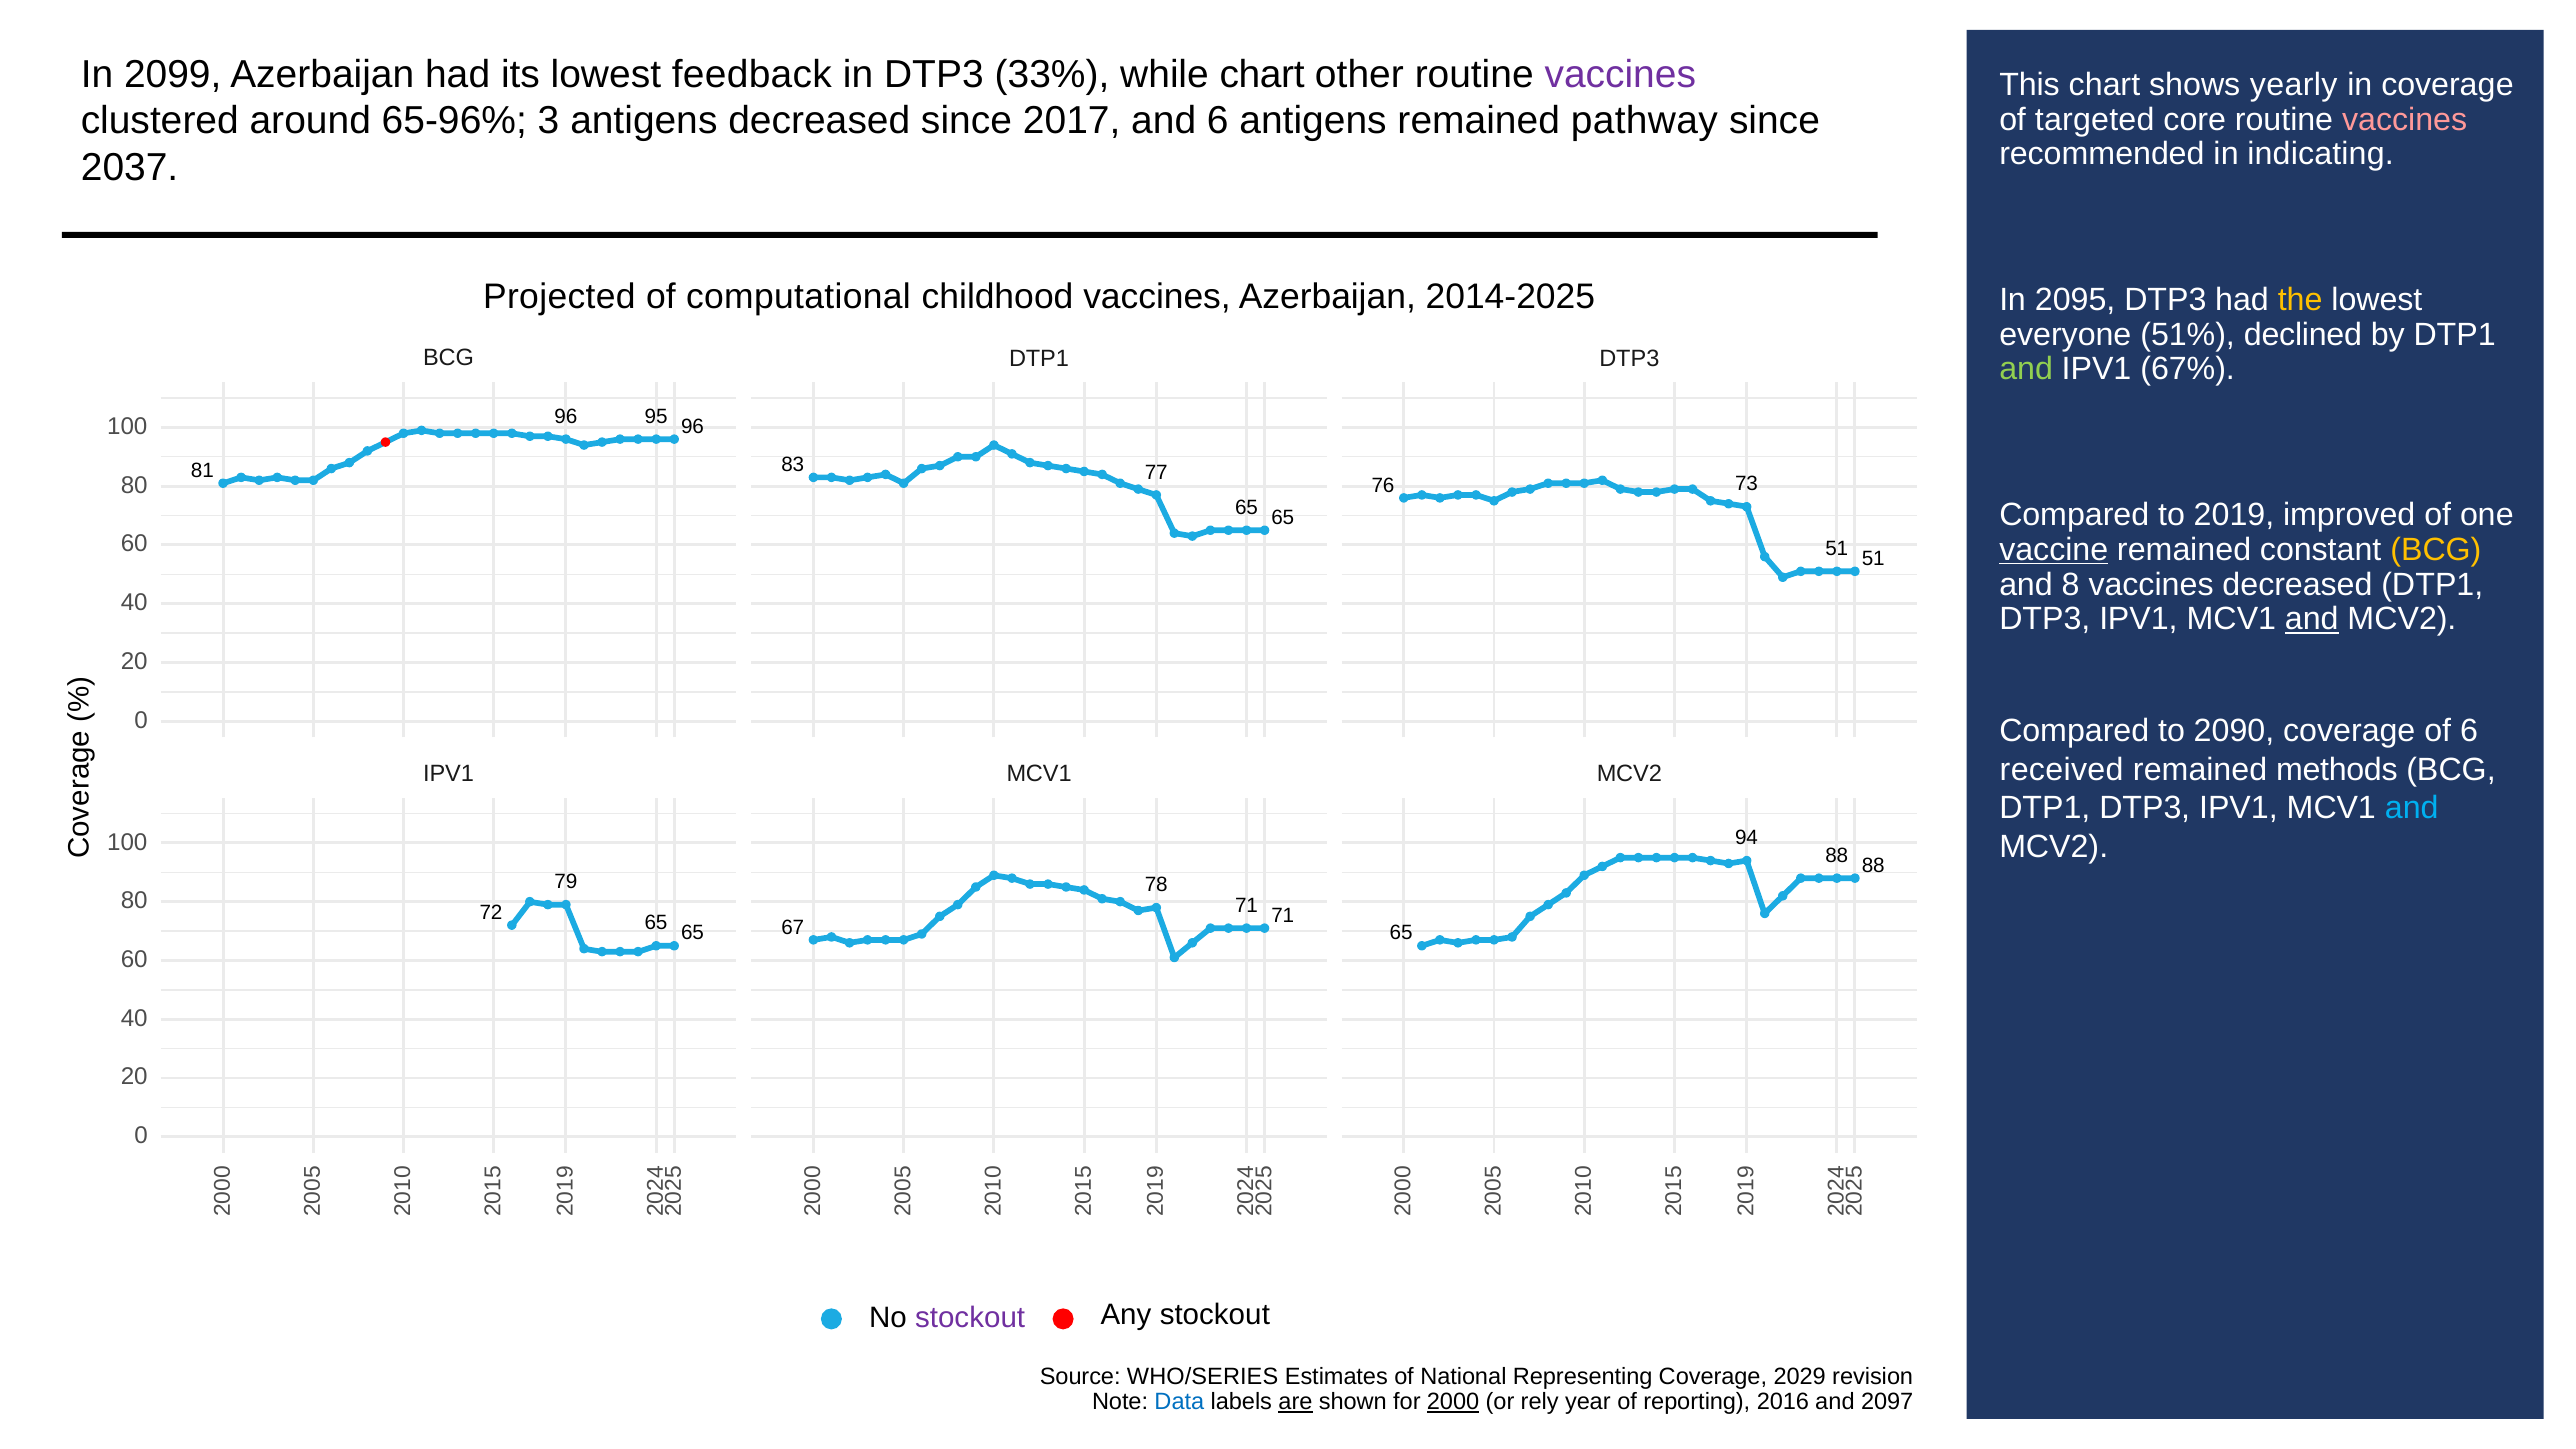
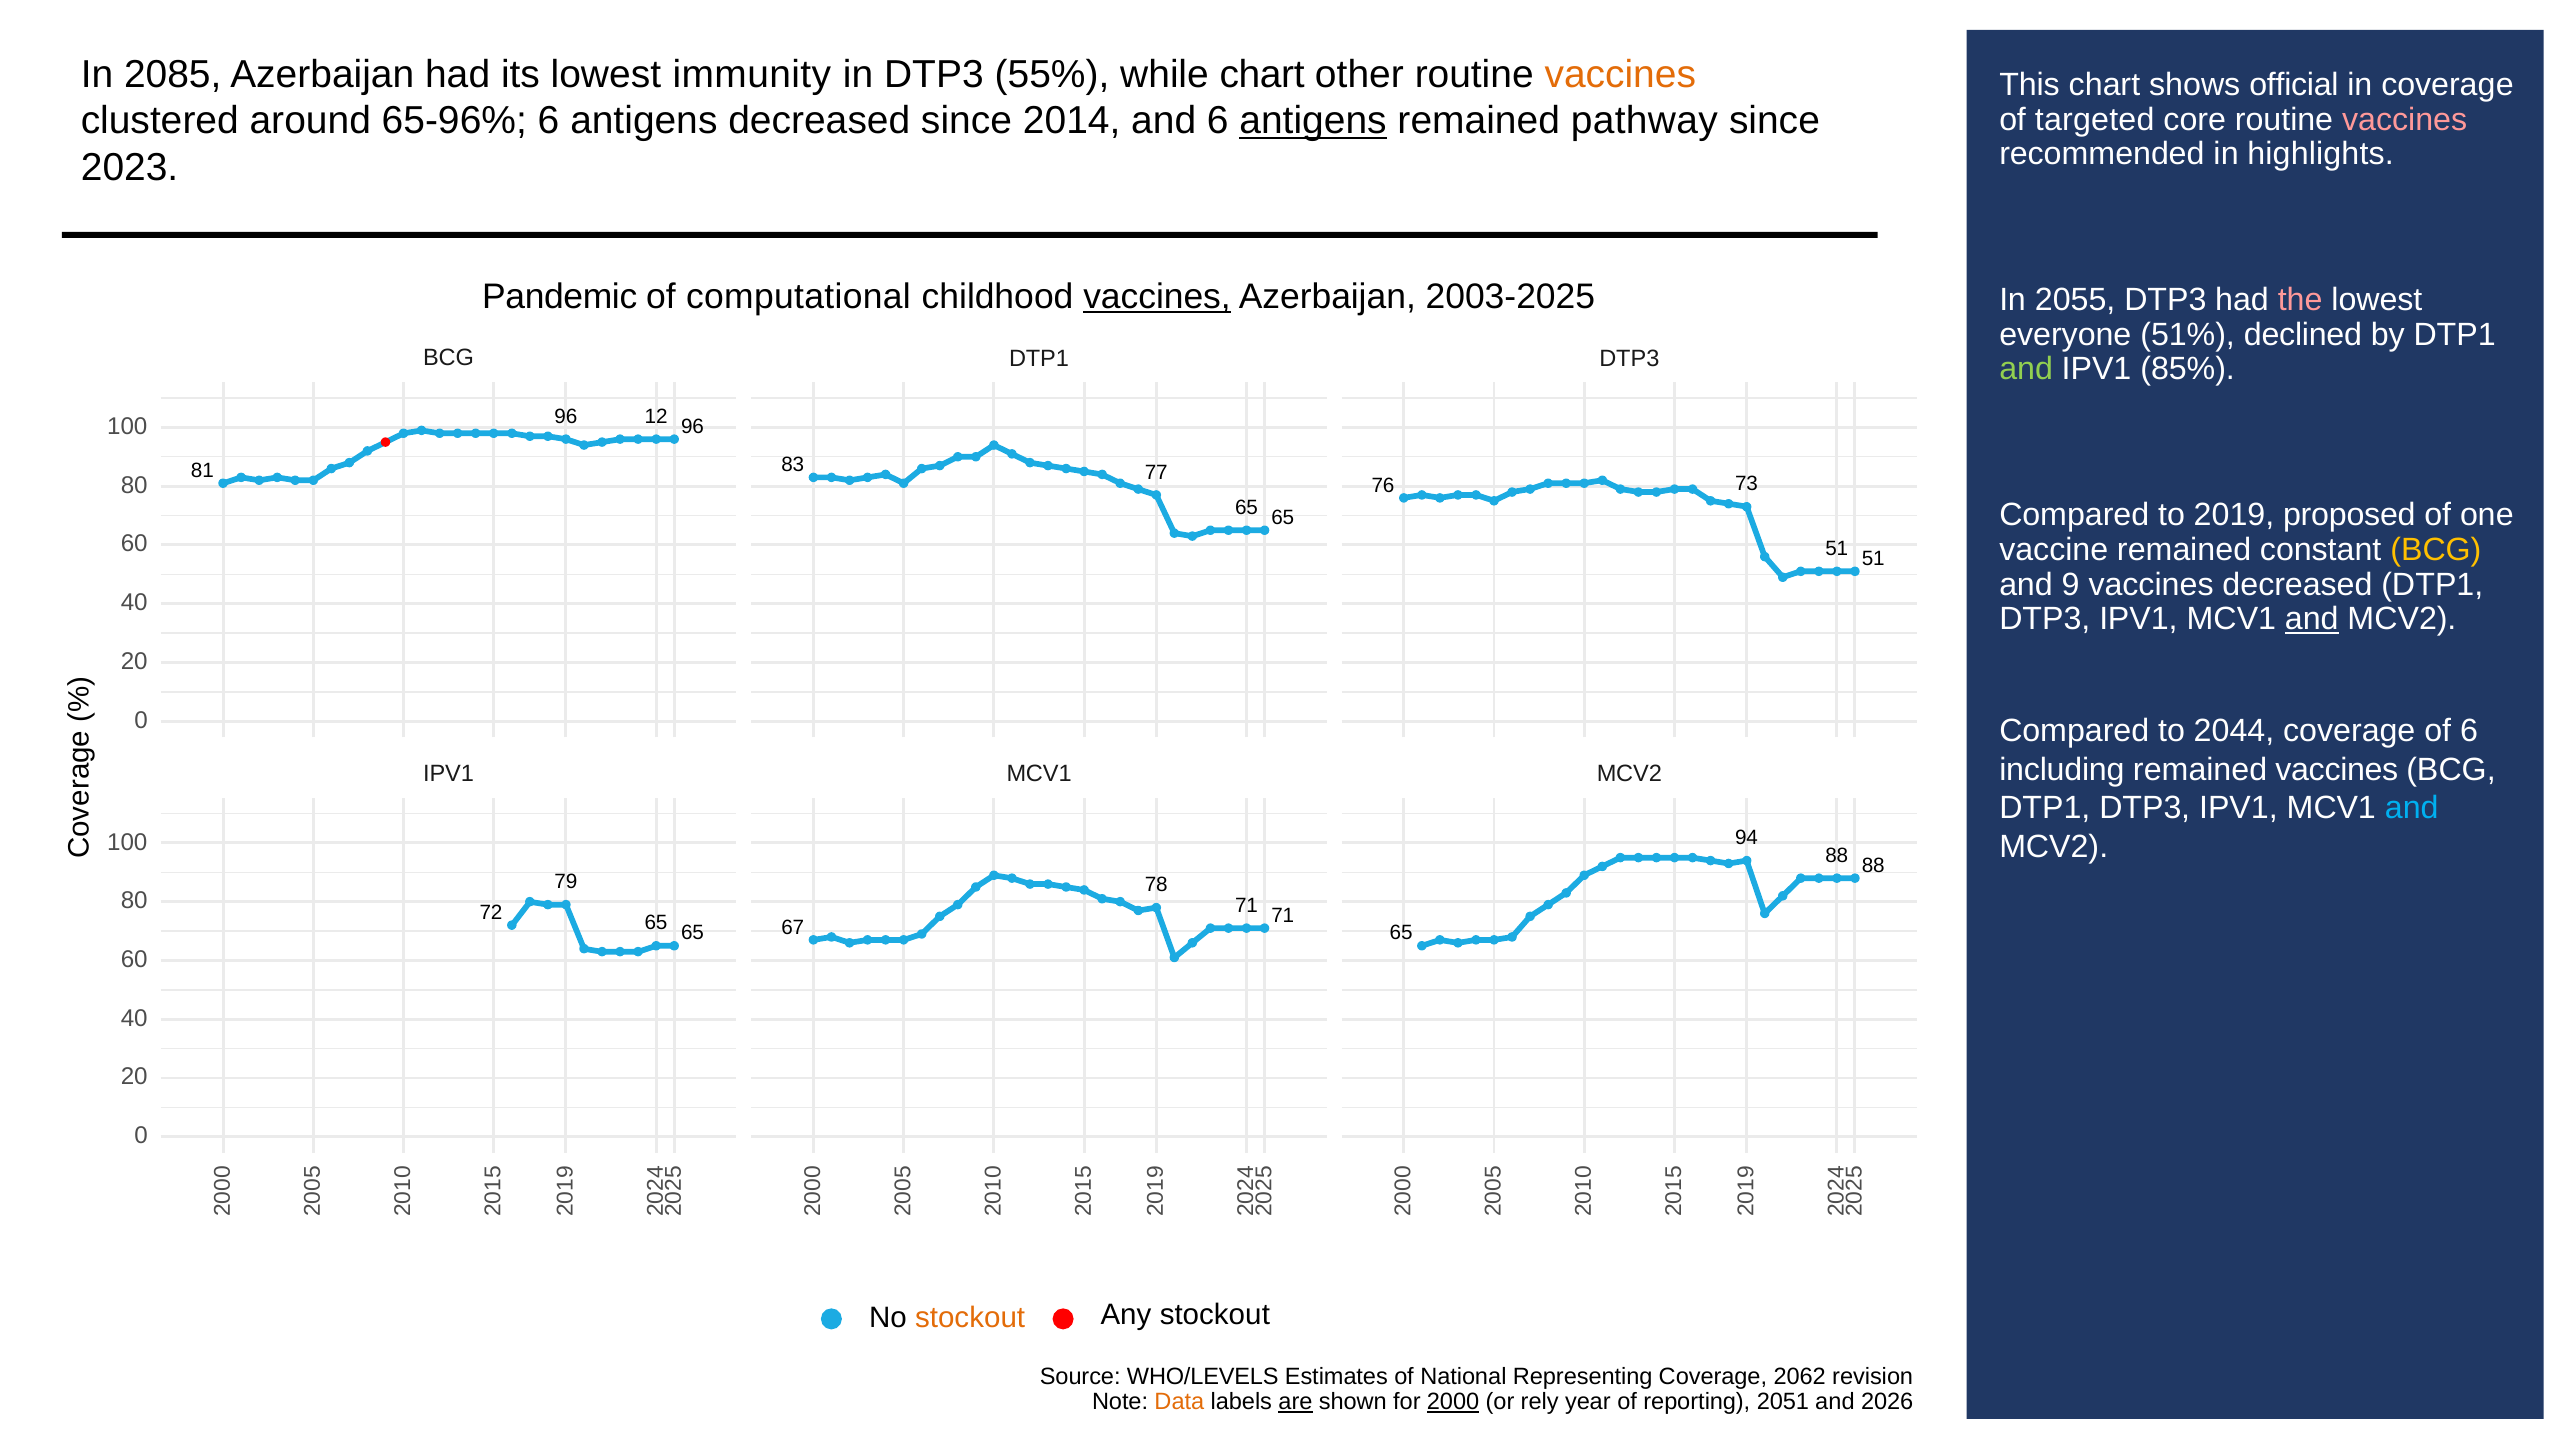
2099: 2099 -> 2085 (173, 74)
feedback: feedback -> immunity (752, 74)
33%: 33% -> 55% (1052, 74)
vaccines colour: purple -> orange (1620, 74)
yearly: yearly -> official (2294, 85)
65-96% 3: 3 -> 6 (549, 121)
2017: 2017 -> 2014 (1072, 121)
antigens underline: none -> present (1313, 121)
indicating: indicating -> highlights (2321, 154)
2037: 2037 -> 2023 (130, 168)
Projected: Projected -> Pandemic (560, 297)
vaccines underline: none -> present (1157, 297)
2014-2025: 2014-2025 -> 2003-2025 (1510, 297)
2095: 2095 -> 2055 (2075, 300)
the colour: yellow -> pink (2300, 300)
67%: 67% -> 85% (2188, 369)
95: 95 -> 12 (656, 416)
improved: improved -> proposed (2349, 515)
vaccine underline: present -> none (2054, 550)
and 8: 8 -> 9 (2071, 584)
2090: 2090 -> 2044 (2234, 731)
received: received -> including (2062, 770)
remained methods: methods -> vaccines (2337, 770)
stockout colour: purple -> orange (970, 1318)
WHO/SERIES: WHO/SERIES -> WHO/LEVELS (1203, 1376)
2029: 2029 -> 2062 (1800, 1376)
Data colour: blue -> orange (1179, 1402)
2016: 2016 -> 2051 (1783, 1402)
2097: 2097 -> 2026 (1887, 1402)
